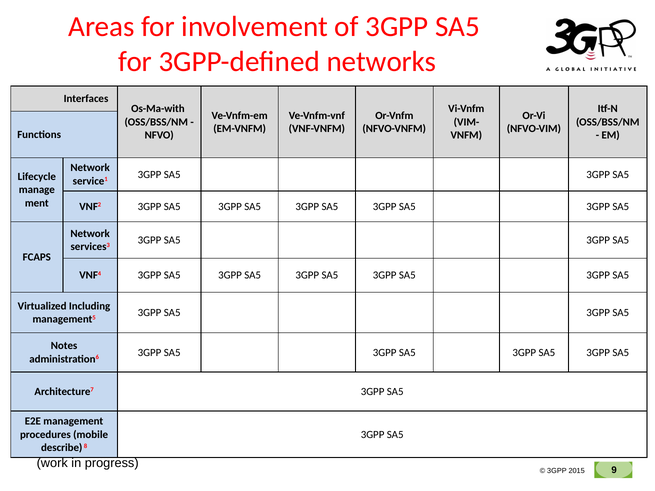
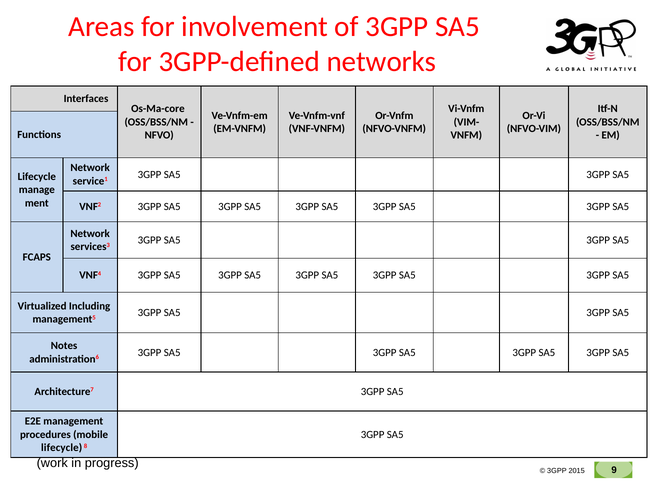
Os-Ma-with: Os-Ma-with -> Os-Ma-core (158, 109)
describe: describe -> lifecycle (62, 448)
